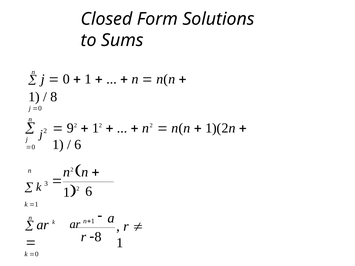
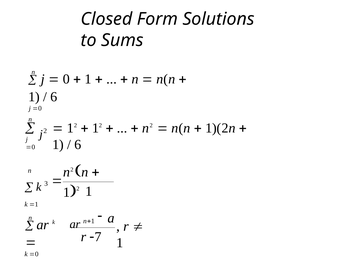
8: 8 -> 6 (54, 97)
9: 9 -> 1 (70, 128)
12 6: 6 -> 1 (89, 191)
8: 8 -> 7 (98, 237)
